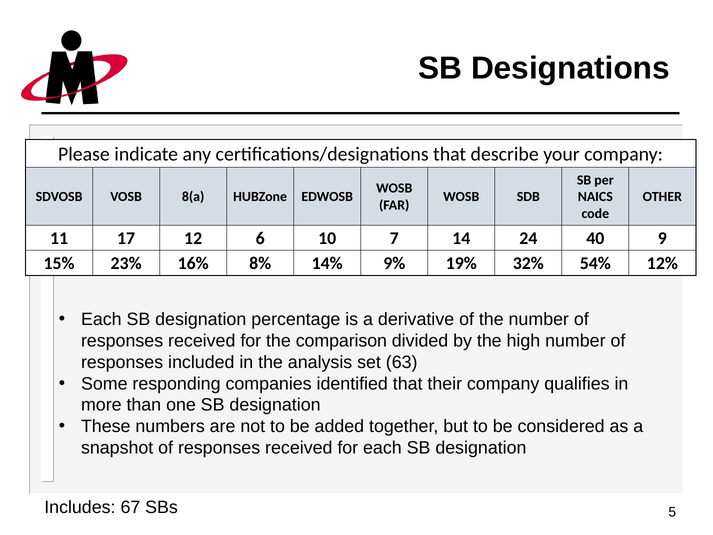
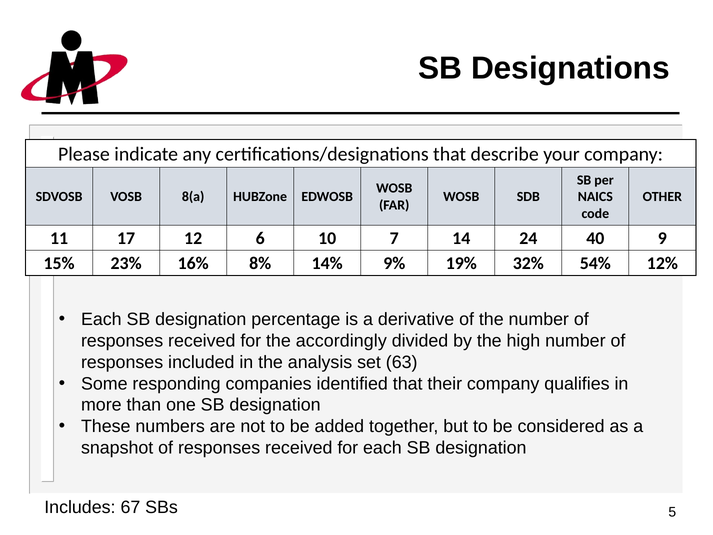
comparison: comparison -> accordingly (341, 341)
